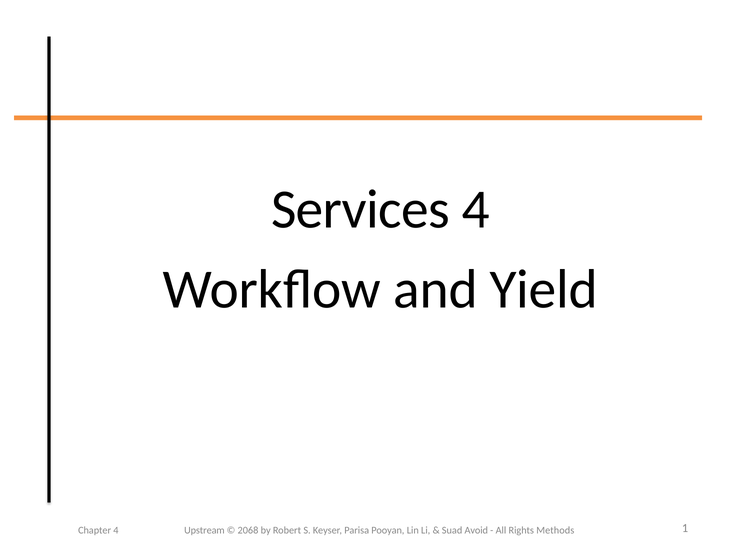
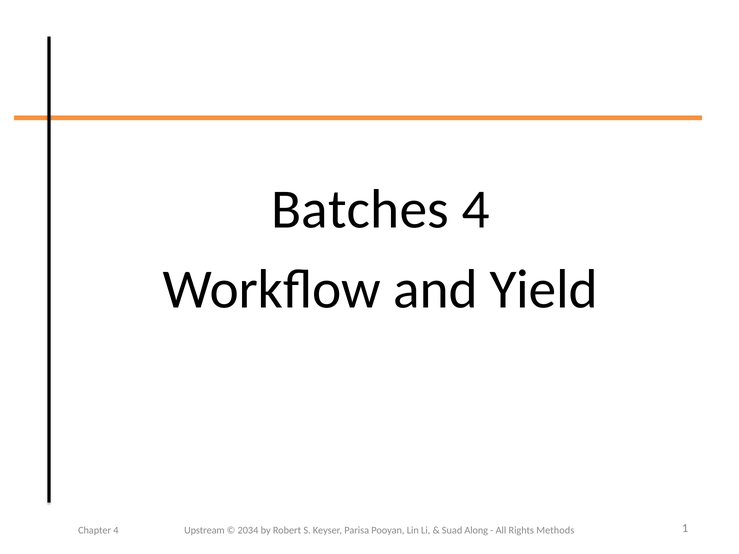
Services: Services -> Batches (360, 210)
2068: 2068 -> 2034 (248, 530)
Avoid: Avoid -> Along (476, 530)
